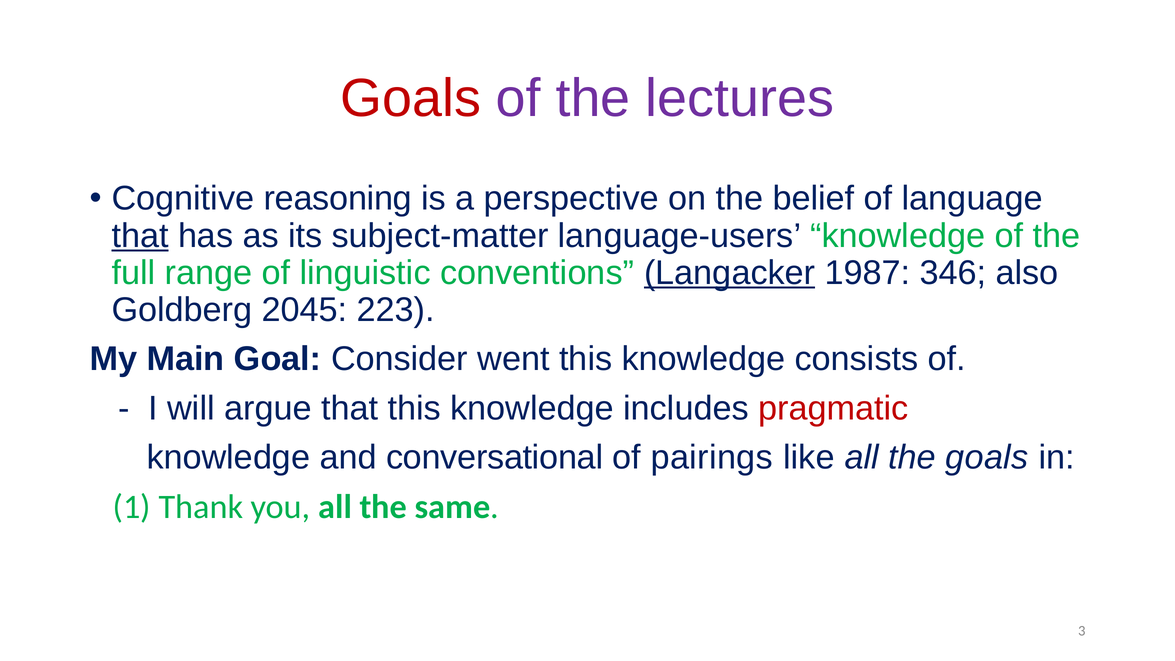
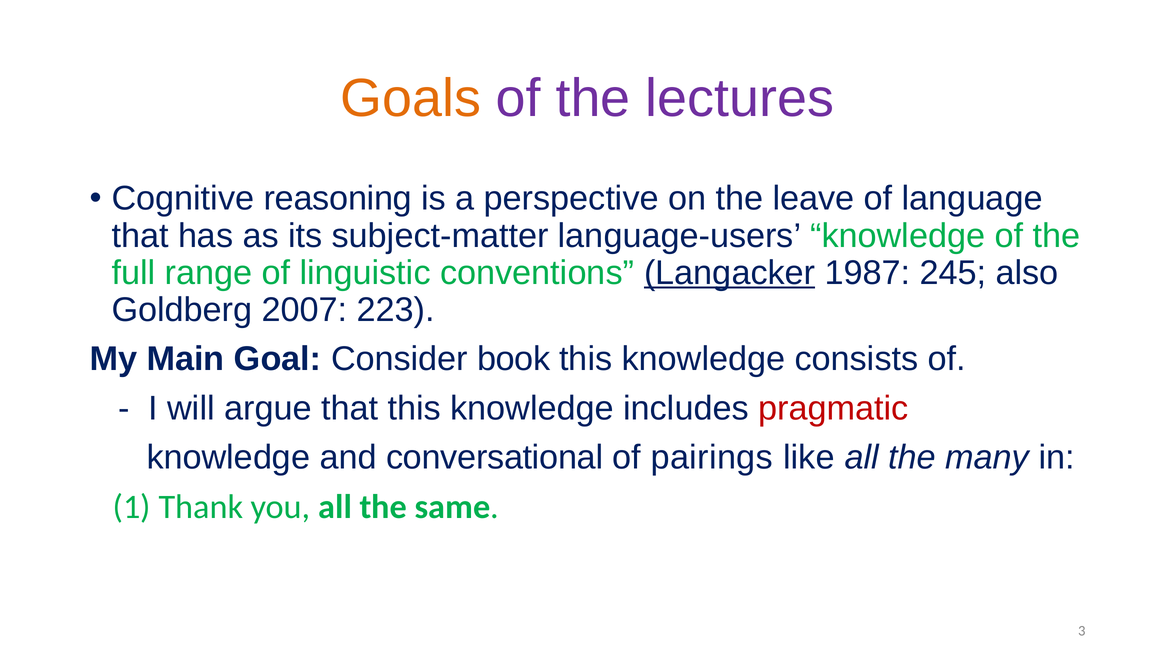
Goals colour: red -> orange (411, 99)
belief: belief -> leave (814, 199)
that underline: present -> none (140, 236)
346: 346 -> 245 (953, 273)
2045: 2045 -> 2007 (305, 310)
went: went -> book (514, 359)
the goals: goals -> many (987, 458)
